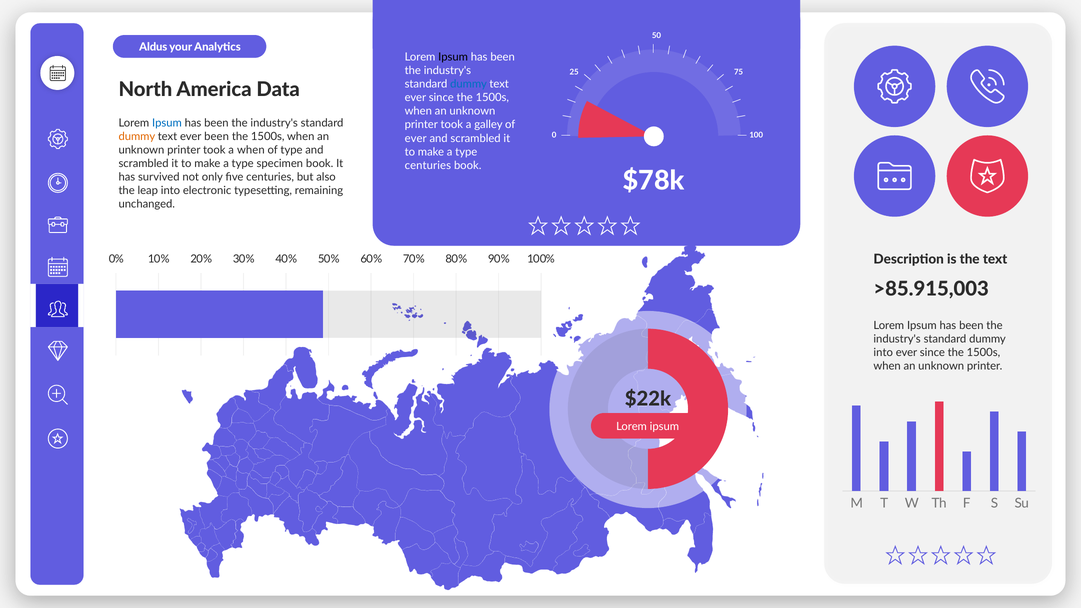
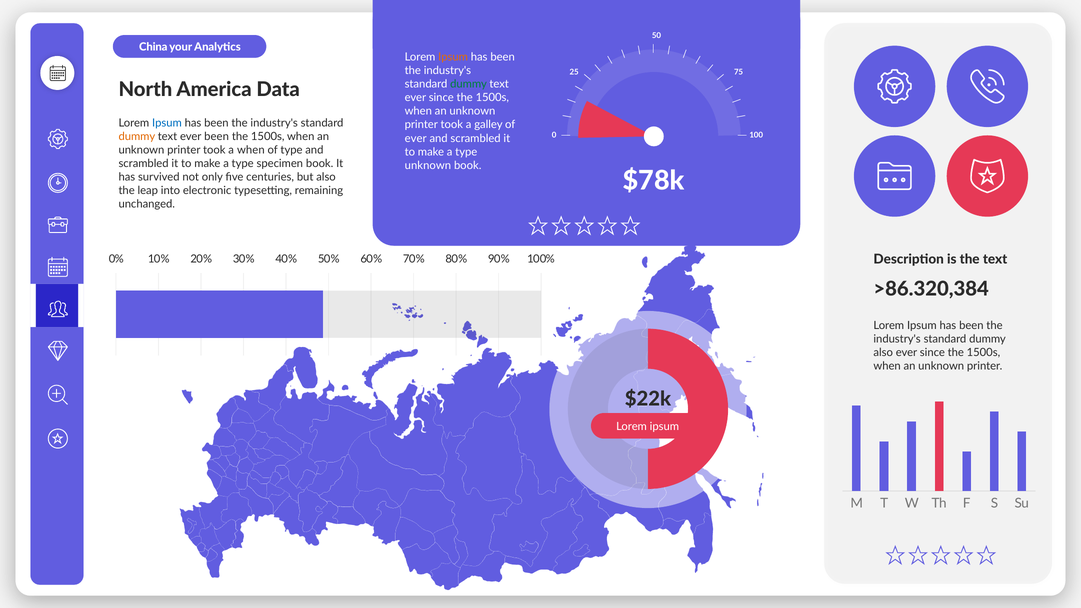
Aldus: Aldus -> China (153, 47)
Ipsum colour: black -> orange (453, 57)
dummy colour: blue -> green (469, 84)
centuries: centuries -> unknown (428, 165)
>85.915,003: >85.915,003 -> >86.320,384 (931, 289)
into: into -> also (883, 352)
